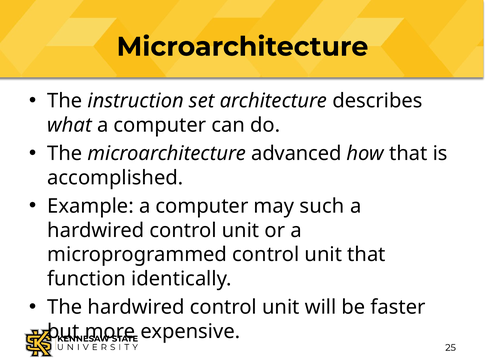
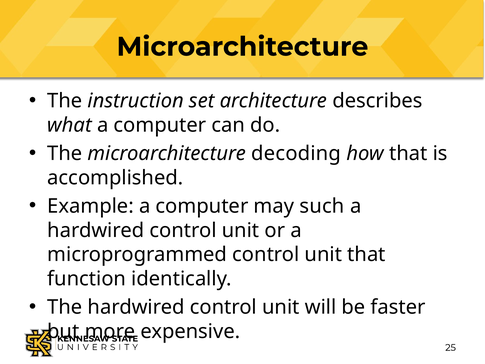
advanced: advanced -> decoding (296, 153)
